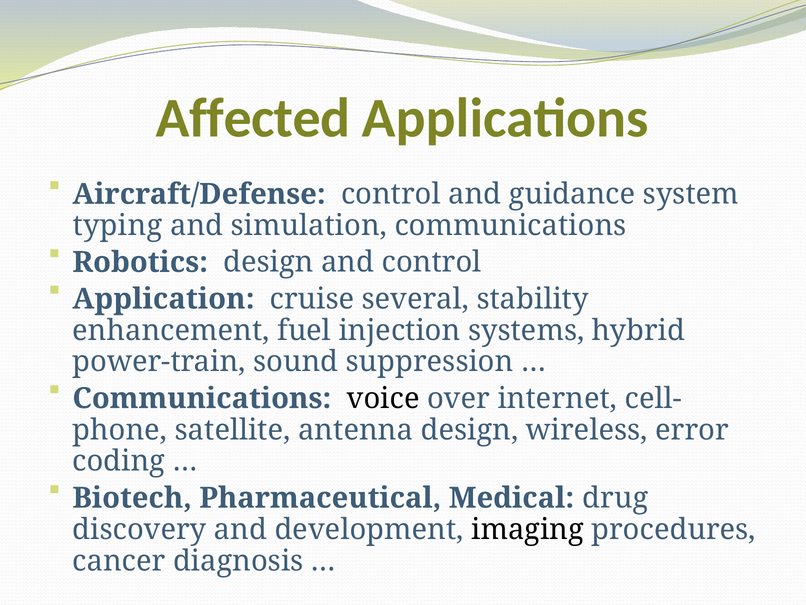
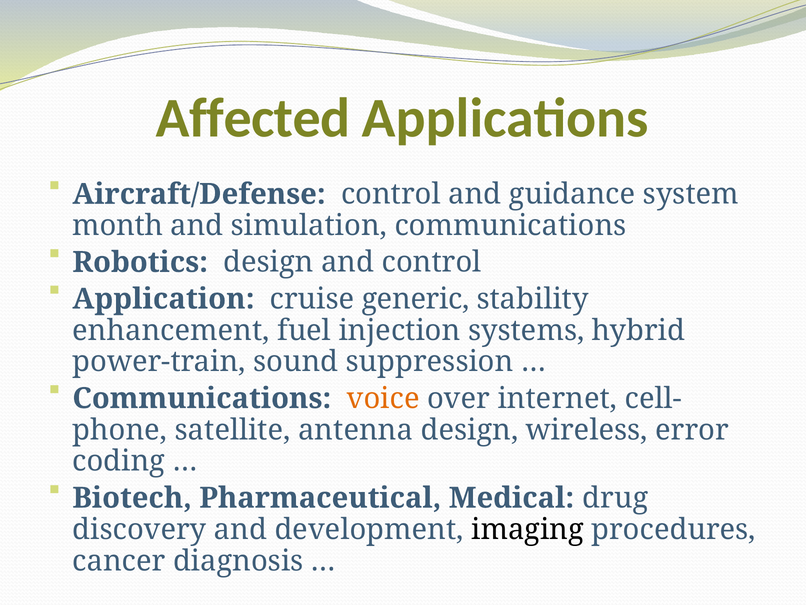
typing: typing -> month (118, 225)
several: several -> generic (416, 299)
voice colour: black -> orange (383, 398)
